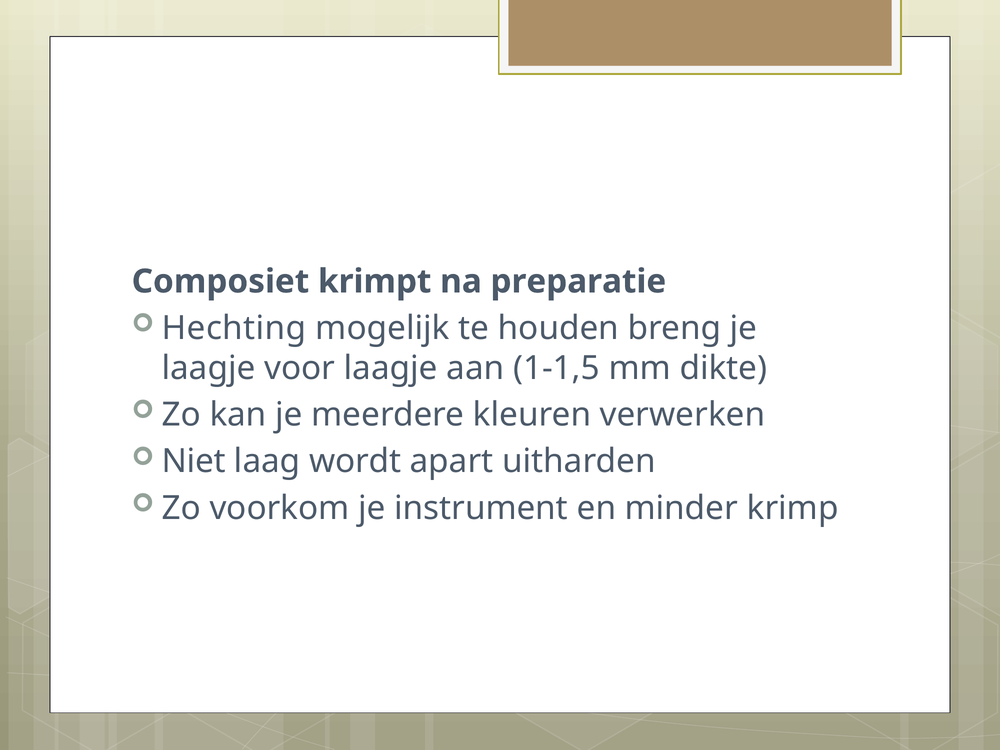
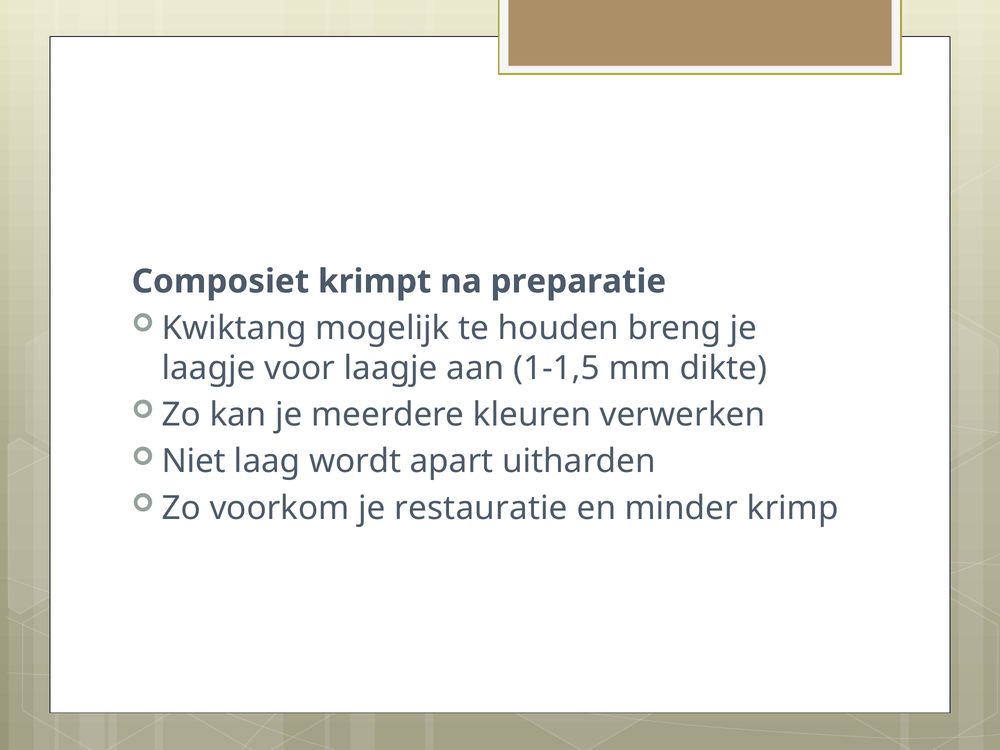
Hechting: Hechting -> Kwiktang (234, 328)
instrument: instrument -> restauratie (481, 508)
